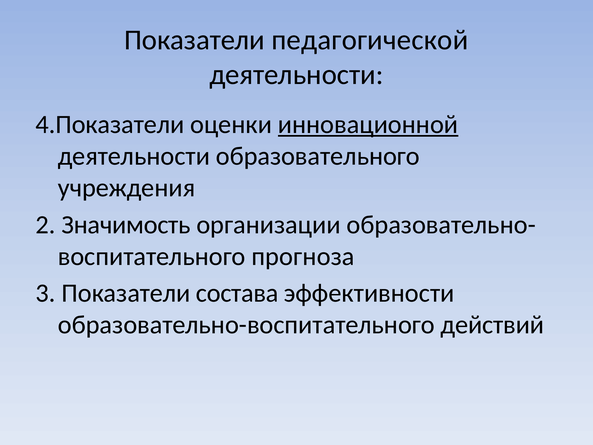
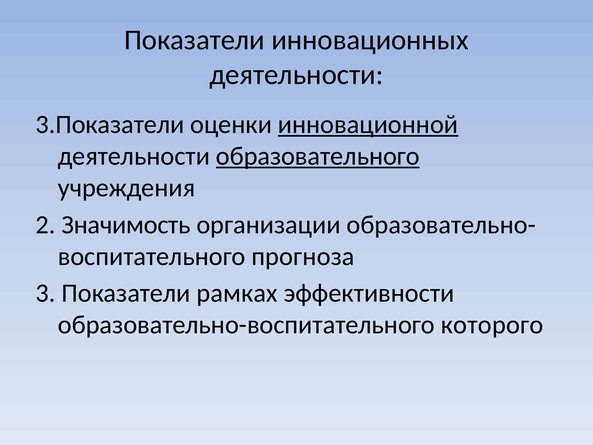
педагогической: педагогической -> инновационных (370, 40)
4.Показатели: 4.Показатели -> 3.Показатели (110, 124)
образовательного underline: none -> present (318, 156)
состава: состава -> рамках (237, 293)
действий: действий -> которого (492, 325)
